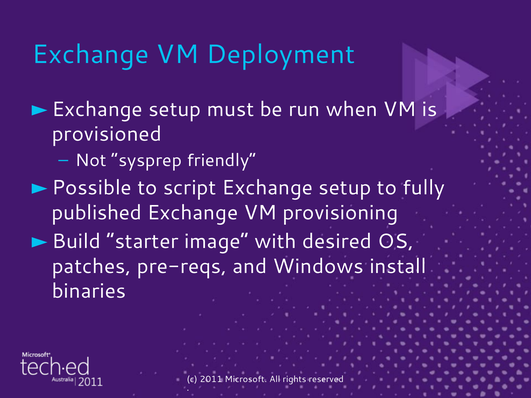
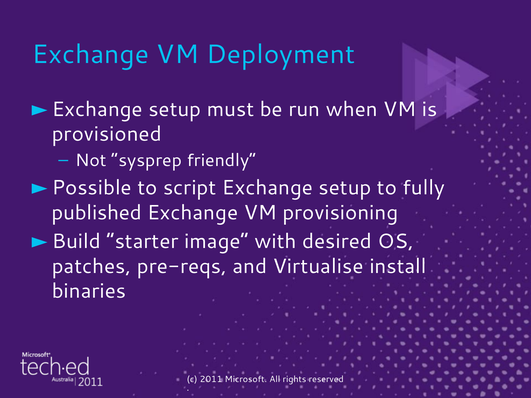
Windows: Windows -> Virtualise (318, 266)
